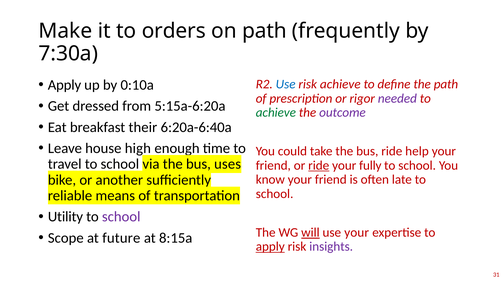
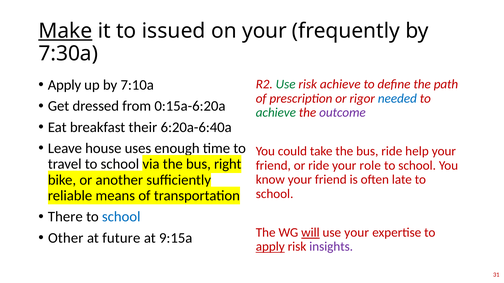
Make underline: none -> present (65, 31)
orders: orders -> issued (174, 31)
on path: path -> your (264, 31)
0:10a: 0:10a -> 7:10a (137, 85)
Use colour: blue -> green (286, 84)
needed colour: purple -> blue (397, 99)
5:15a-6:20a: 5:15a-6:20a -> 0:15a-6:20a (190, 106)
high: high -> uses (138, 148)
uses: uses -> right (228, 164)
ride underline: present -> none (319, 166)
fully: fully -> role (370, 166)
Utility: Utility -> There (65, 217)
school colour: purple -> blue (121, 217)
Scope: Scope -> Other (66, 238)
8:15a: 8:15a -> 9:15a (176, 238)
